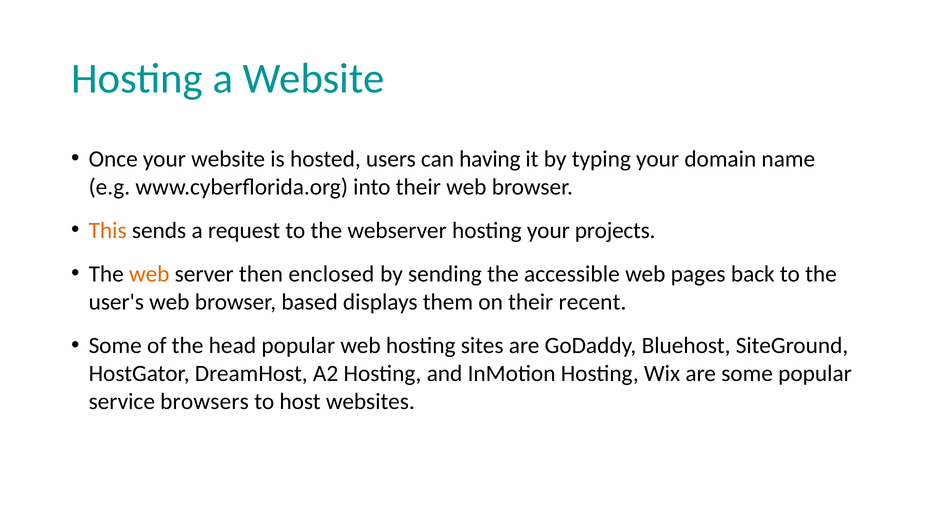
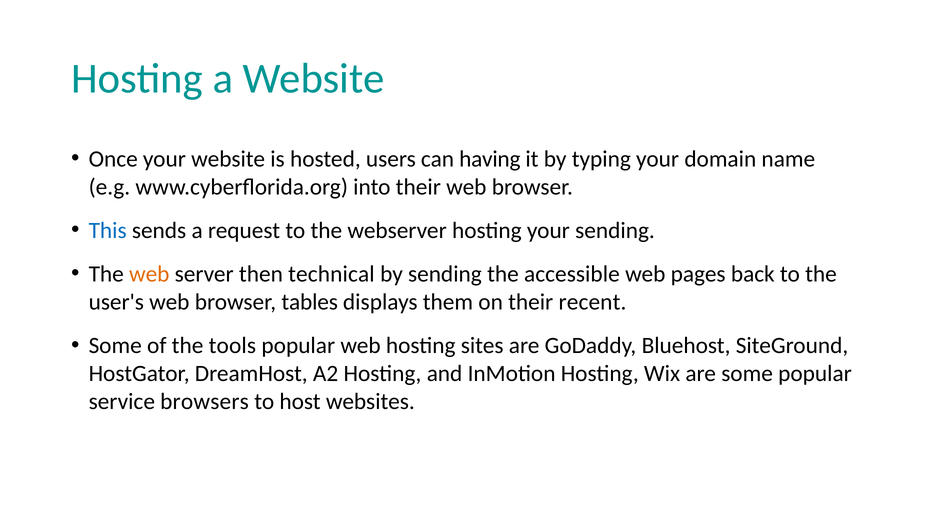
This colour: orange -> blue (108, 230)
your projects: projects -> sending (615, 230)
enclosed: enclosed -> technical (331, 274)
based: based -> tables (310, 302)
head: head -> tools (232, 345)
